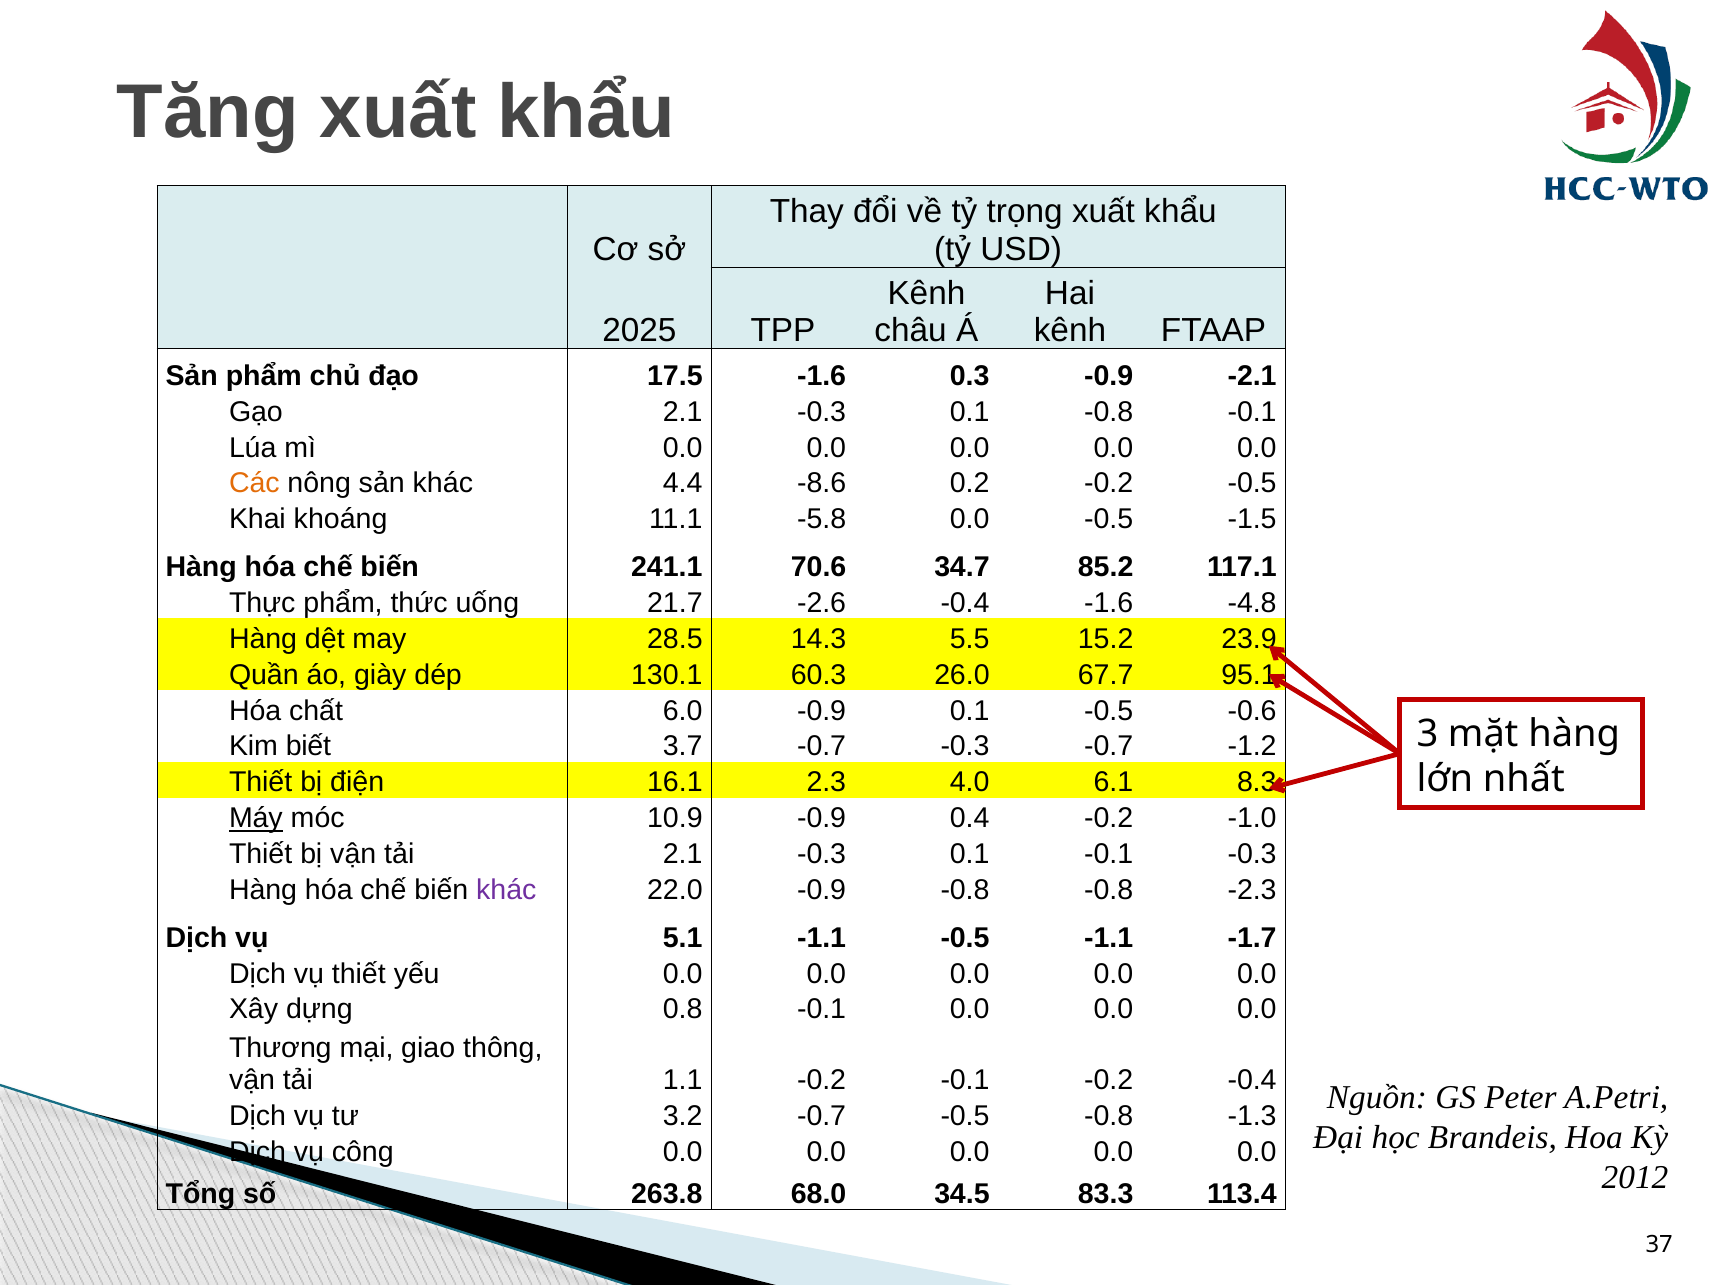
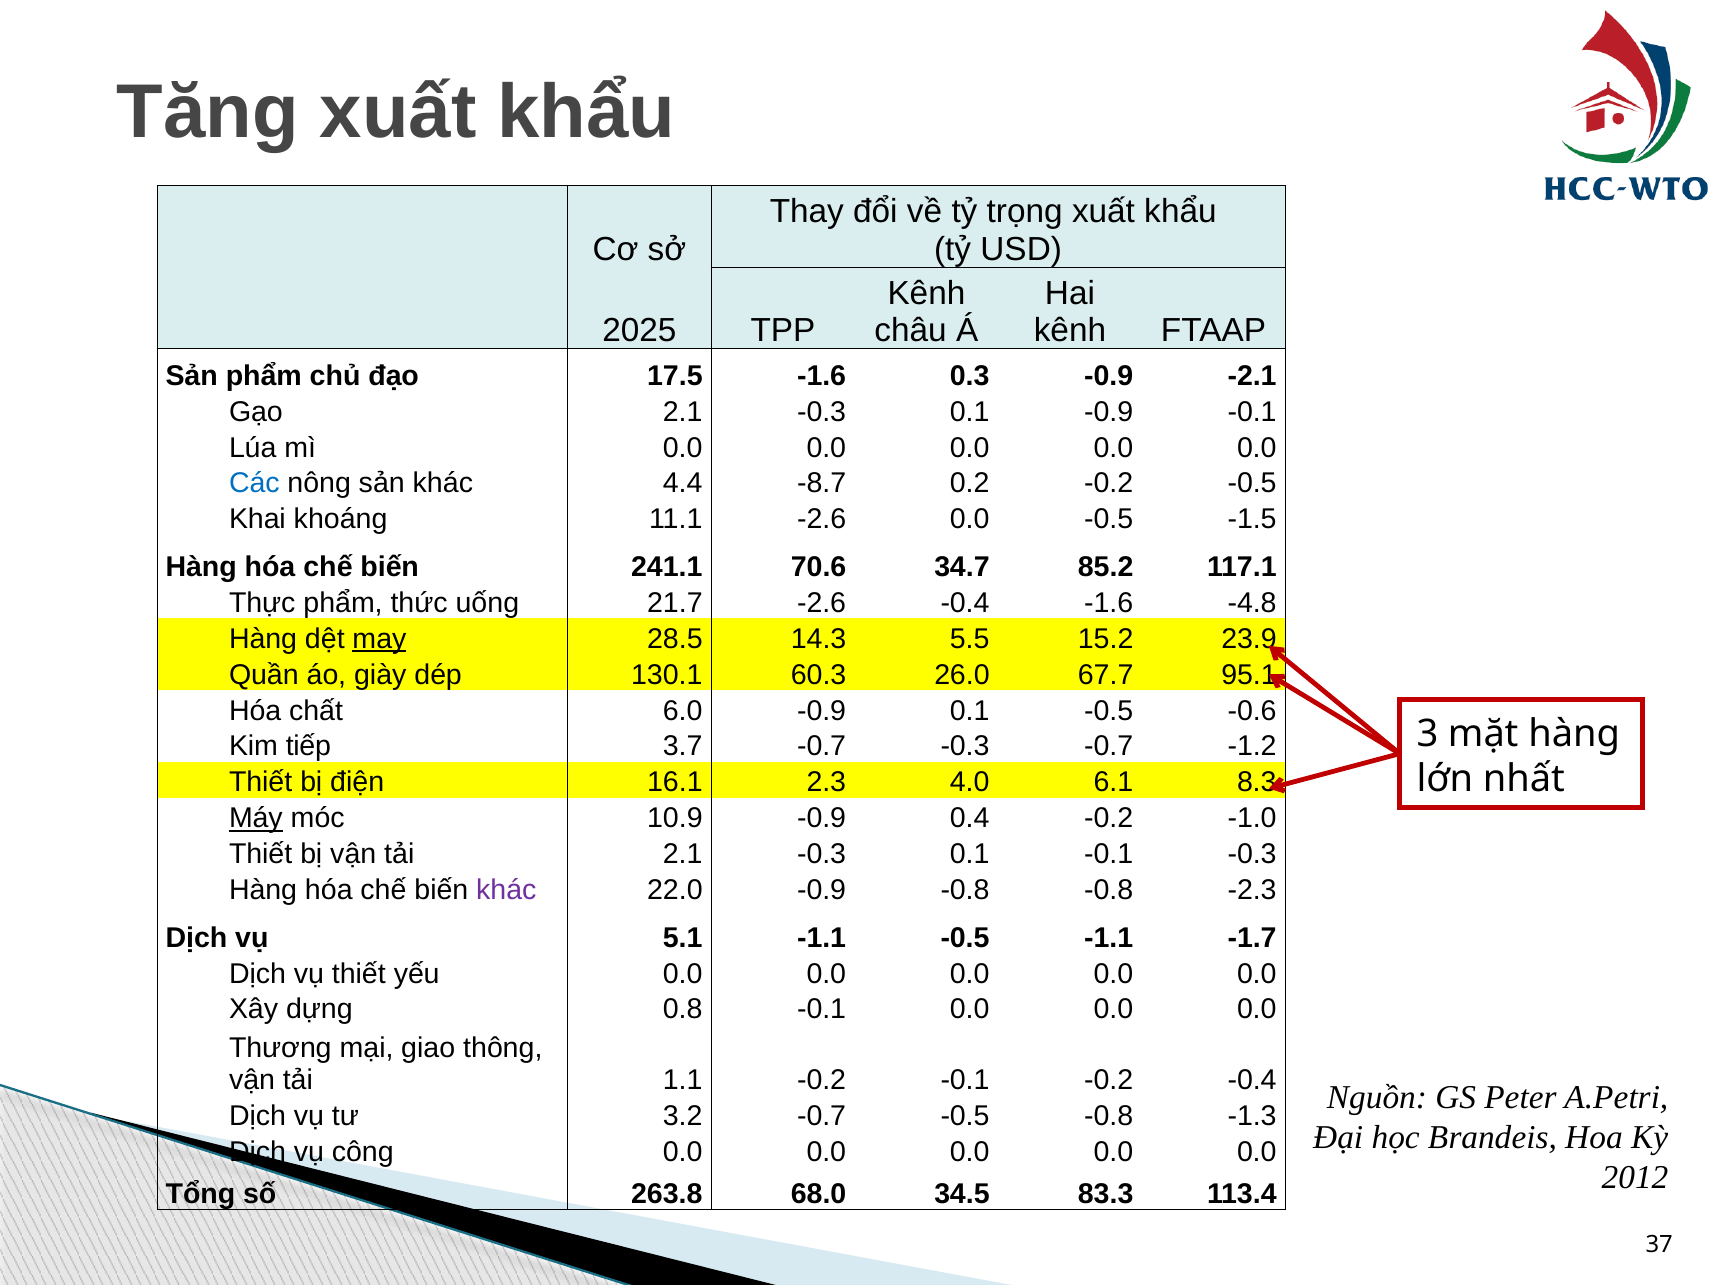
0.1 -0.8: -0.8 -> -0.9 (1109, 412)
Các colour: orange -> blue (254, 484)
-8.6: -8.6 -> -8.7 (822, 484)
11.1 -5.8: -5.8 -> -2.6 (822, 520)
may underline: none -> present (379, 639)
biết: biết -> tiếp (308, 747)
